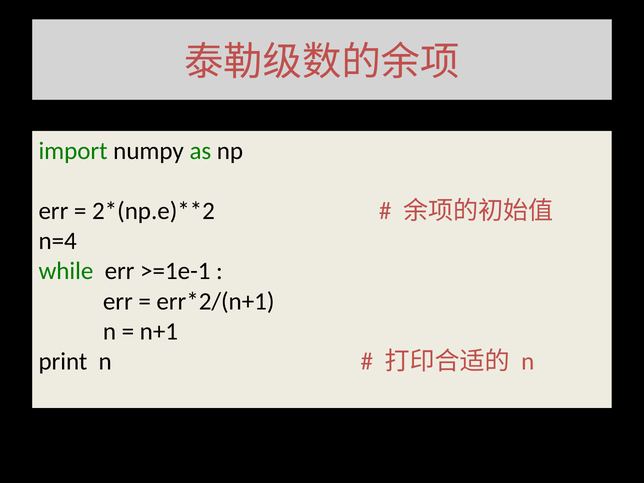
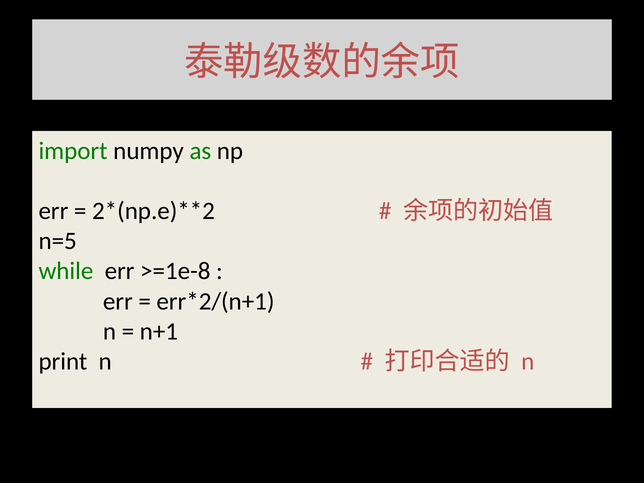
n=4: n=4 -> n=5 (58, 241)
>=1e-1: >=1e-1 -> >=1e-8 (175, 271)
